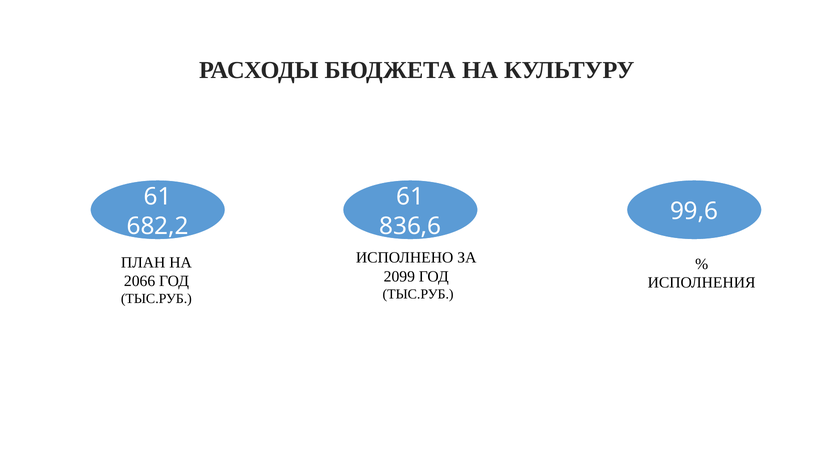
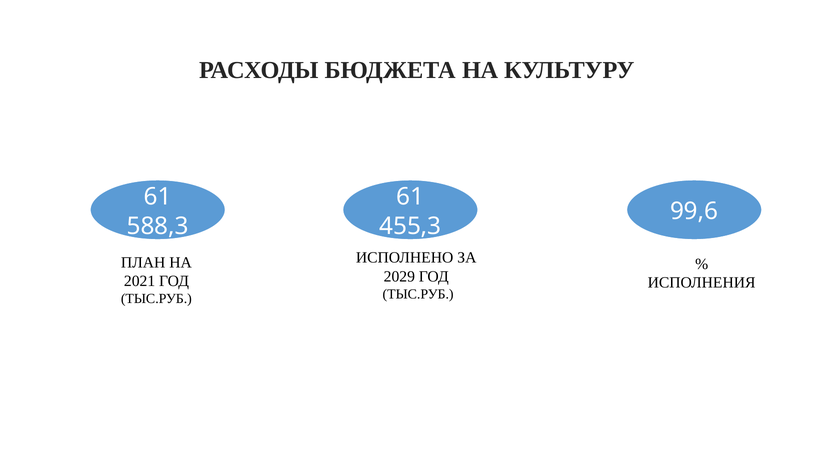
682,2: 682,2 -> 588,3 (158, 226)
836,6: 836,6 -> 455,3 (410, 226)
2099: 2099 -> 2029 (399, 276)
2066: 2066 -> 2021 (140, 281)
